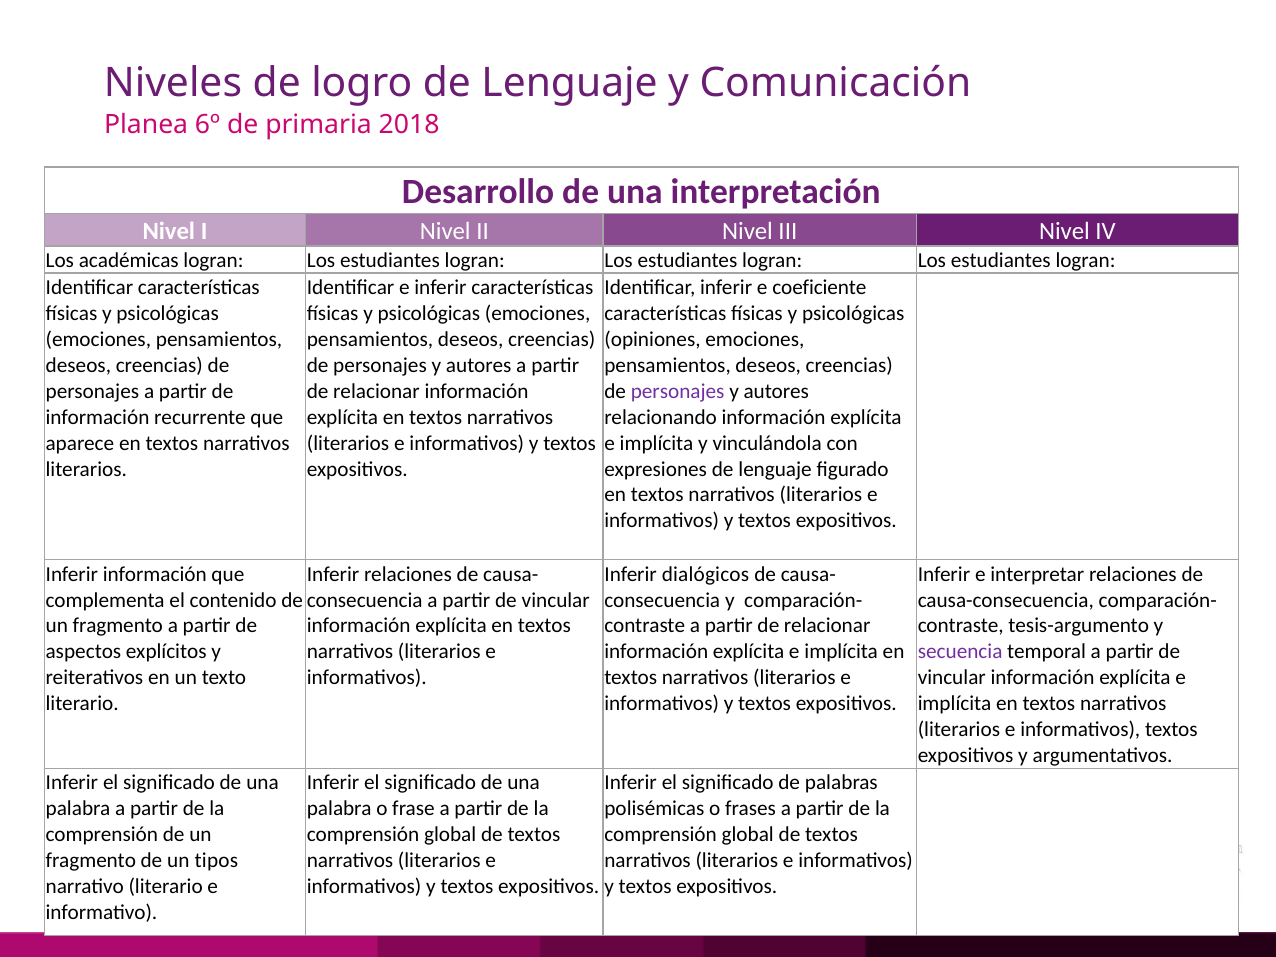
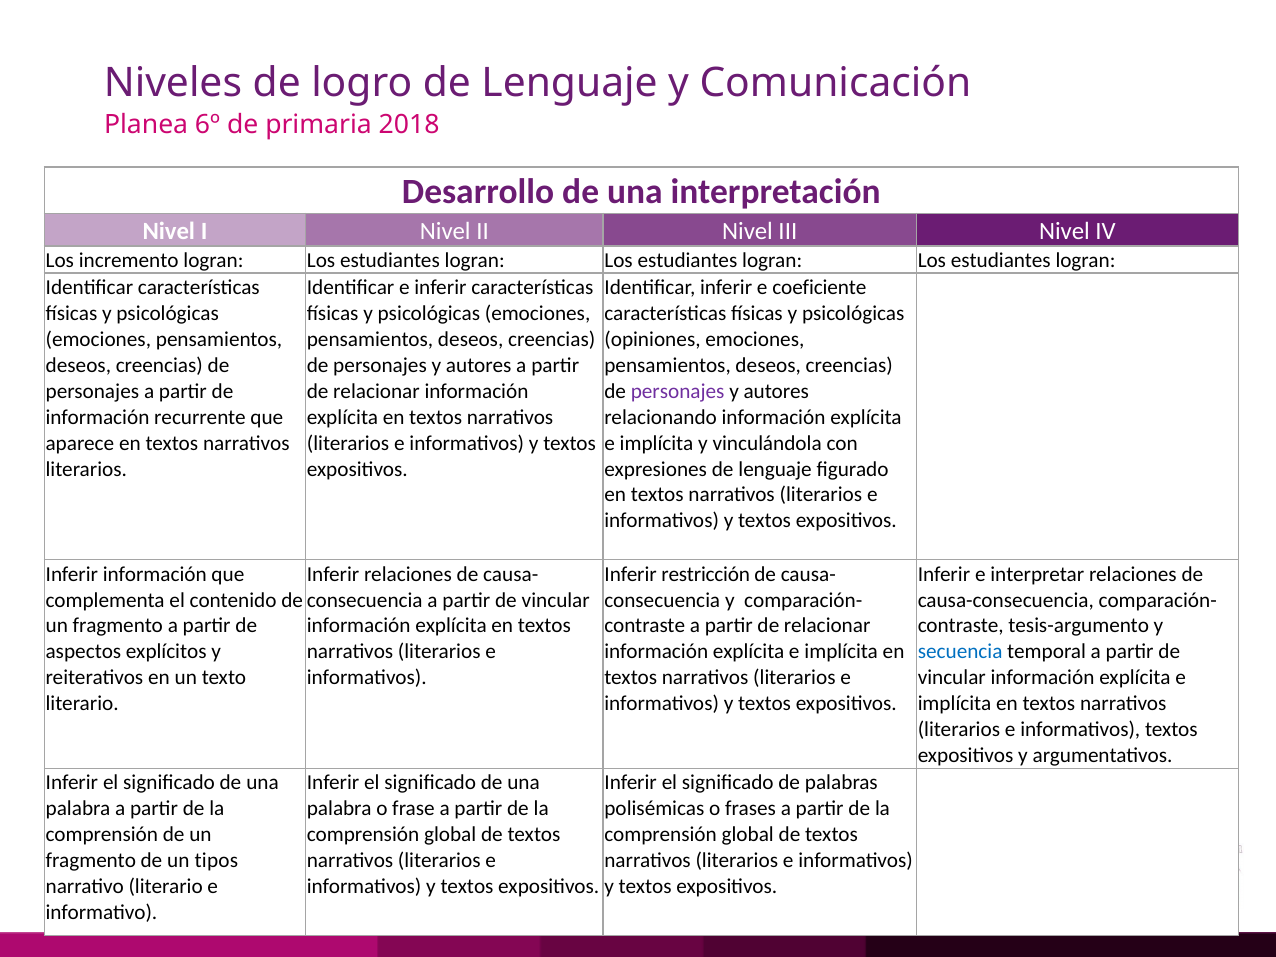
académicas: académicas -> incremento (129, 260)
dialógicos: dialógicos -> restricción (706, 574)
secuencia colour: purple -> blue (960, 652)
